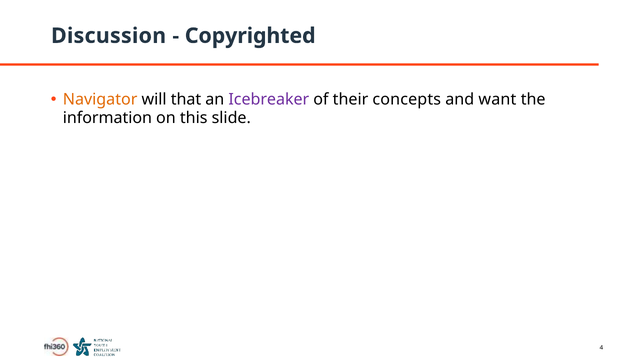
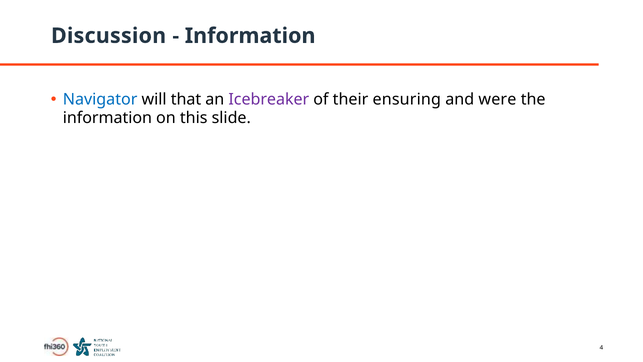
Copyrighted: Copyrighted -> Information (250, 36)
Navigator colour: orange -> blue (100, 99)
concepts: concepts -> ensuring (407, 99)
want: want -> were (497, 99)
